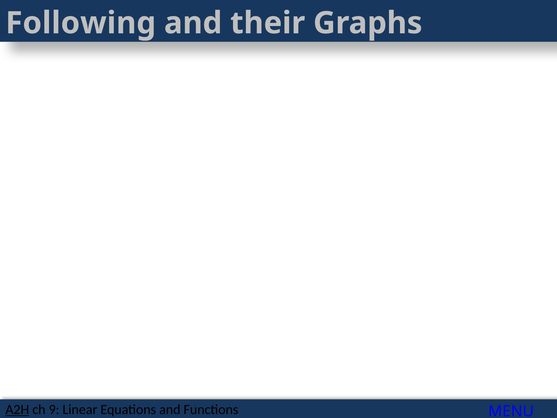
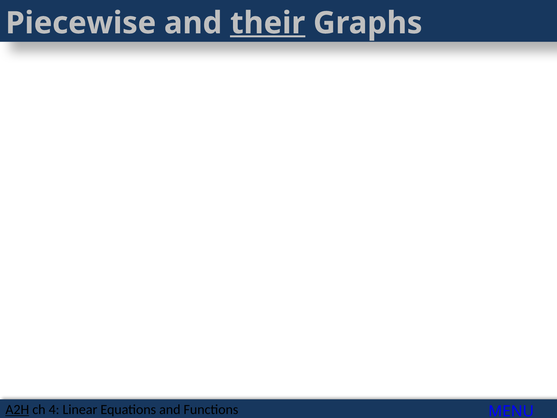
Following: Following -> Piecewise (81, 23)
their underline: none -> present (268, 23)
9: 9 -> 4 (54, 409)
